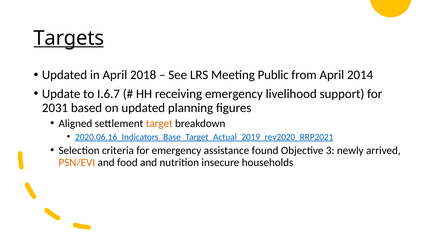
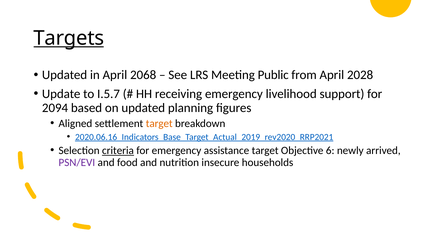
2018: 2018 -> 2068 (143, 75)
2014: 2014 -> 2028 (360, 75)
I.6.7: I.6.7 -> I.5.7 (109, 94)
2031: 2031 -> 2094 (55, 108)
criteria underline: none -> present (118, 150)
assistance found: found -> target (265, 150)
3: 3 -> 6 (330, 150)
PSN/EVI colour: orange -> purple (77, 162)
